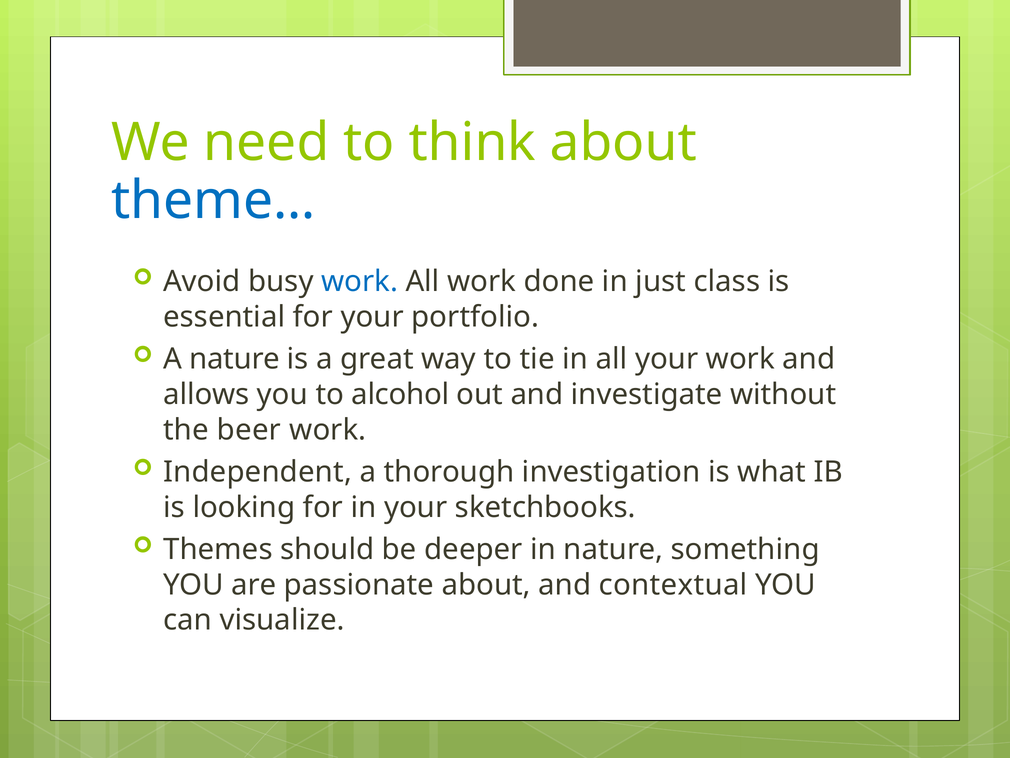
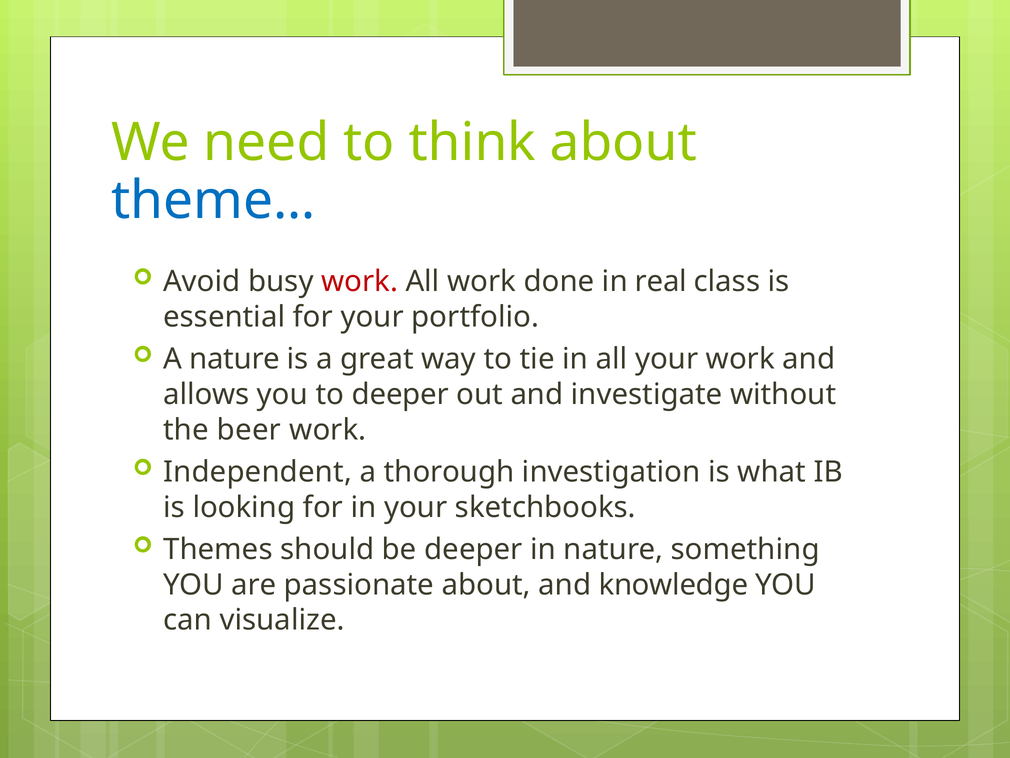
work colour: blue -> red (360, 281)
just: just -> real (661, 281)
to alcohol: alcohol -> deeper (400, 394)
contextual: contextual -> knowledge (673, 584)
